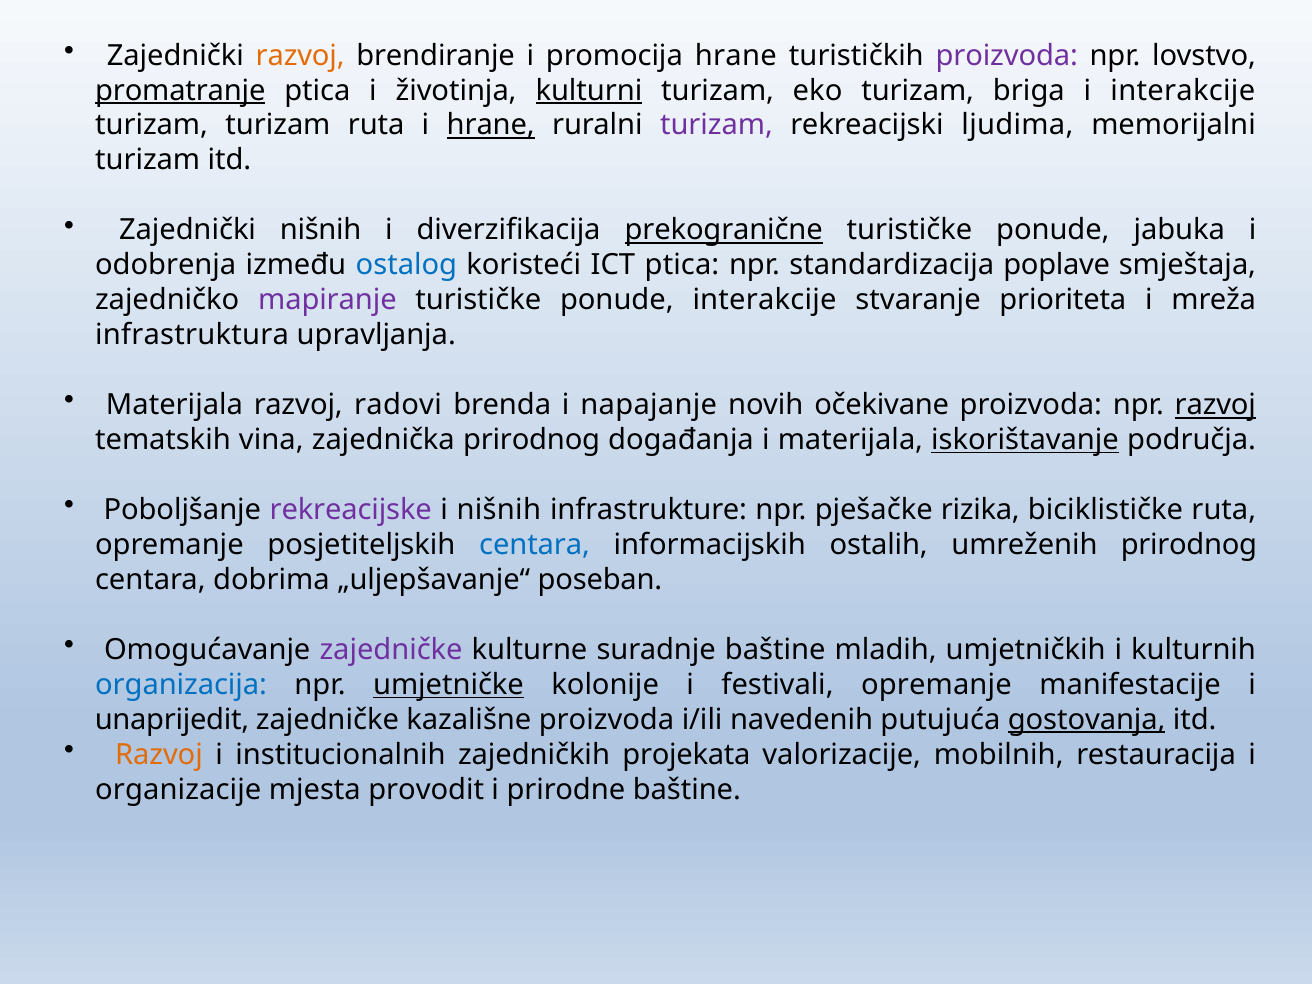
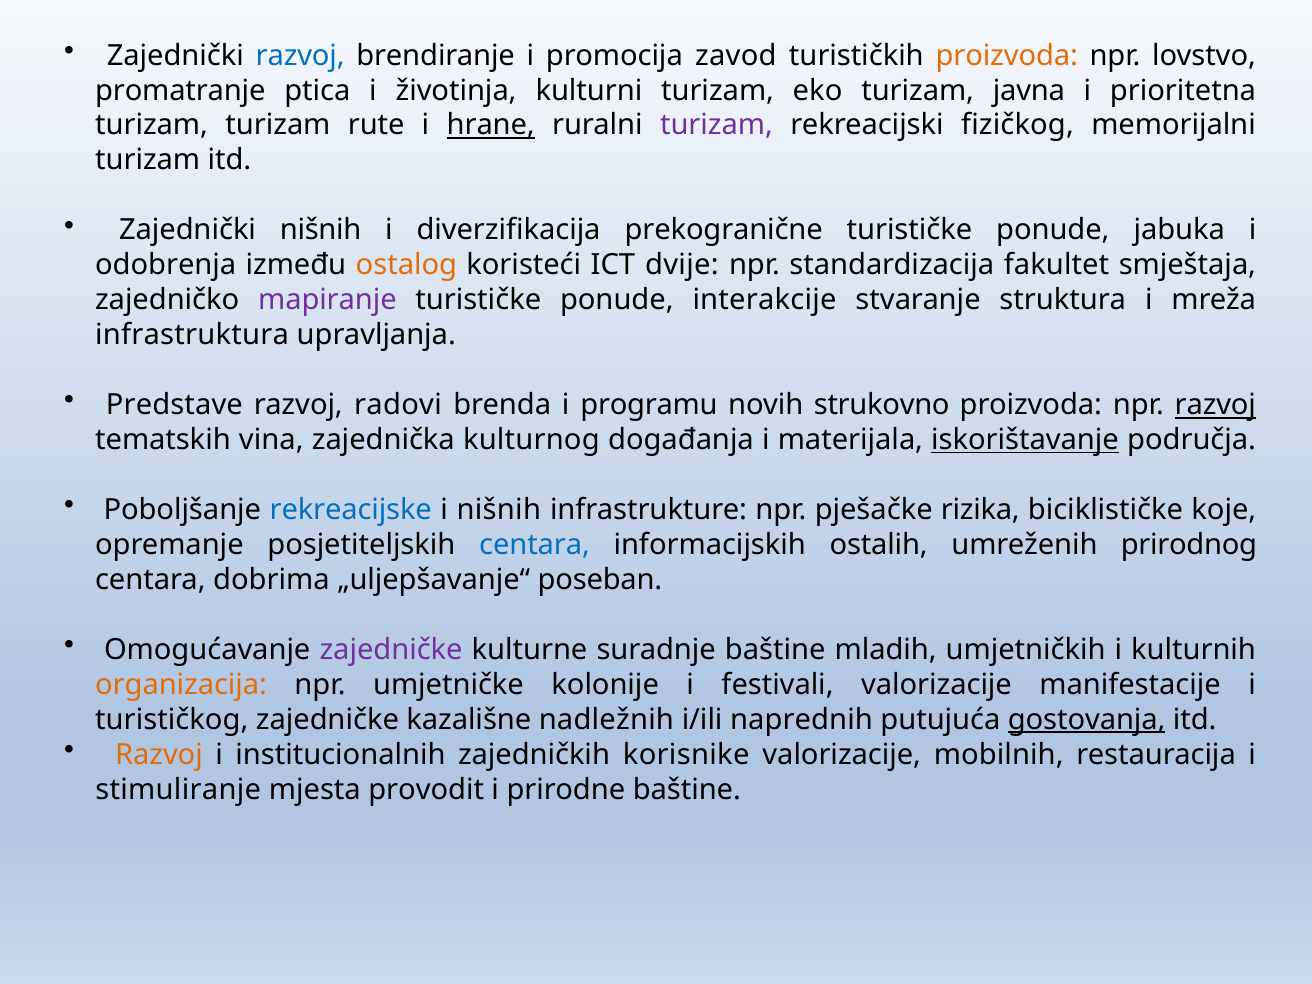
razvoj colour: orange -> blue (300, 55)
promocija hrane: hrane -> zavod (736, 55)
proizvoda colour: purple -> orange (1007, 55)
promatranje underline: present -> none (180, 90)
kulturni underline: present -> none (589, 90)
briga: briga -> javna (1029, 90)
i interakcije: interakcije -> prioritetna (1183, 90)
turizam ruta: ruta -> rute (376, 125)
ljudima: ljudima -> fizičkog (1017, 125)
prekogranične underline: present -> none (724, 230)
ostalog colour: blue -> orange (406, 265)
ICT ptica: ptica -> dvije (682, 265)
poplave: poplave -> fakultet (1057, 265)
prioriteta: prioriteta -> struktura (1063, 300)
Materijala: Materijala -> Predstave (174, 405)
napajanje: napajanje -> programu (649, 405)
očekivane: očekivane -> strukovno (882, 405)
zajednička prirodnog: prirodnog -> kulturnog (531, 440)
rekreacijske colour: purple -> blue (351, 510)
biciklističke ruta: ruta -> koje (1224, 510)
organizacija colour: blue -> orange (181, 685)
umjetničke underline: present -> none (448, 685)
festivali opremanje: opremanje -> valorizacije (936, 685)
unaprijedit: unaprijedit -> turističkog (172, 720)
kazališne proizvoda: proizvoda -> nadležnih (606, 720)
navedenih: navedenih -> naprednih (801, 720)
projekata: projekata -> korisnike (686, 755)
organizacije: organizacije -> stimuliranje (178, 790)
